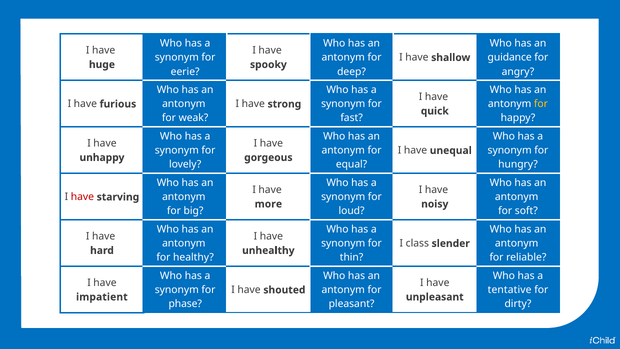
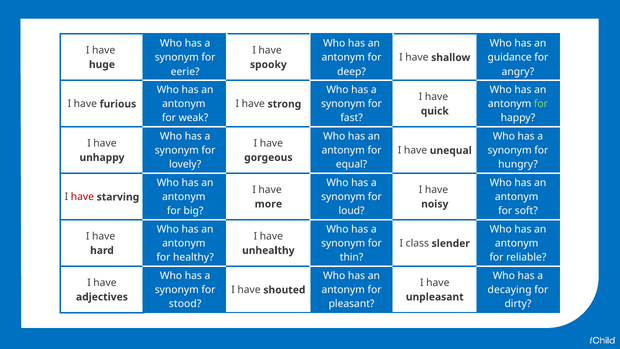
for colour: yellow -> light green (541, 104)
tentative: tentative -> decaying (510, 290)
impatient: impatient -> adjectives (102, 297)
phase: phase -> stood (185, 304)
